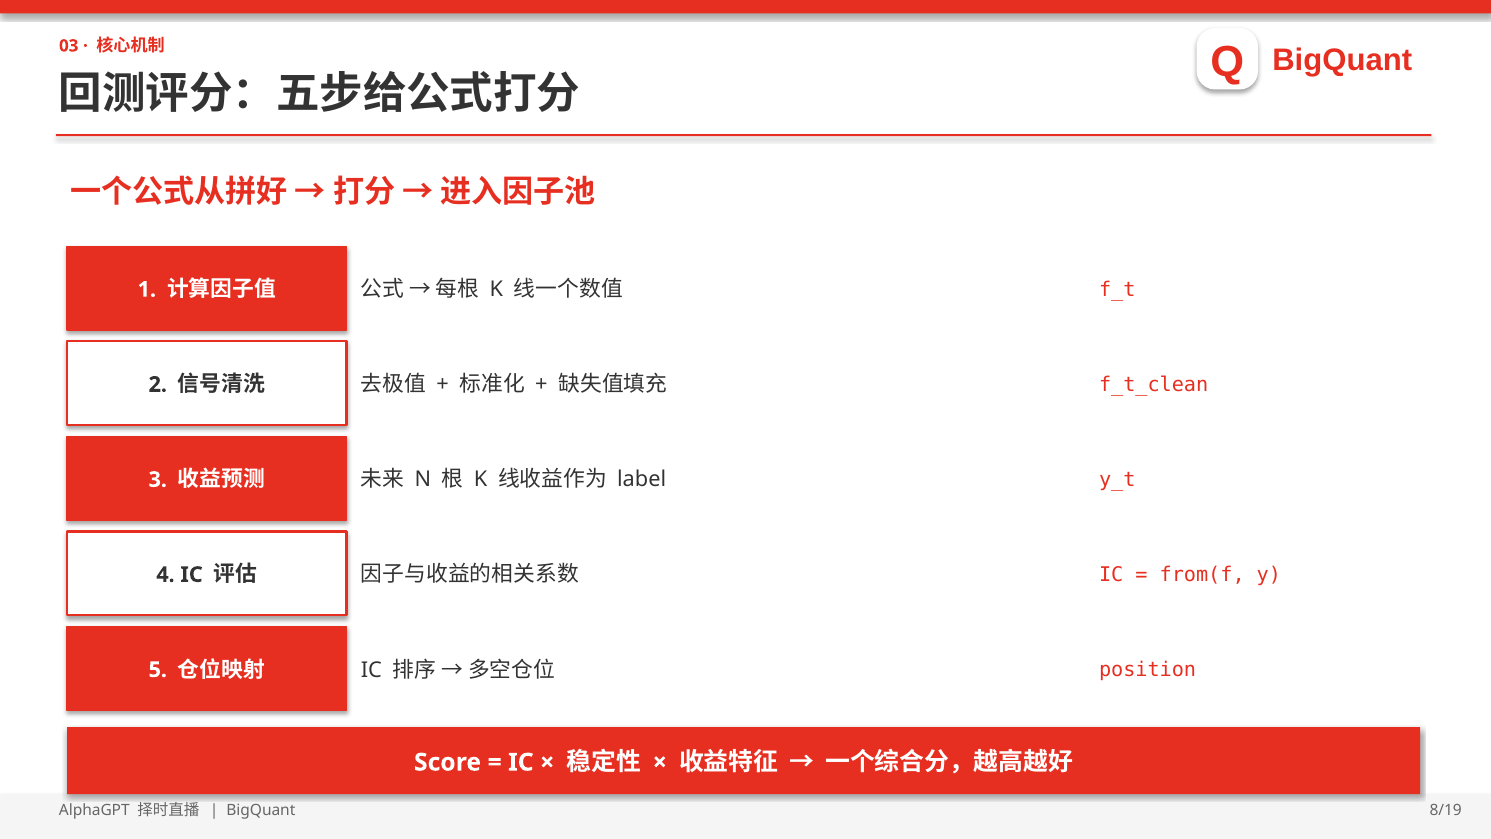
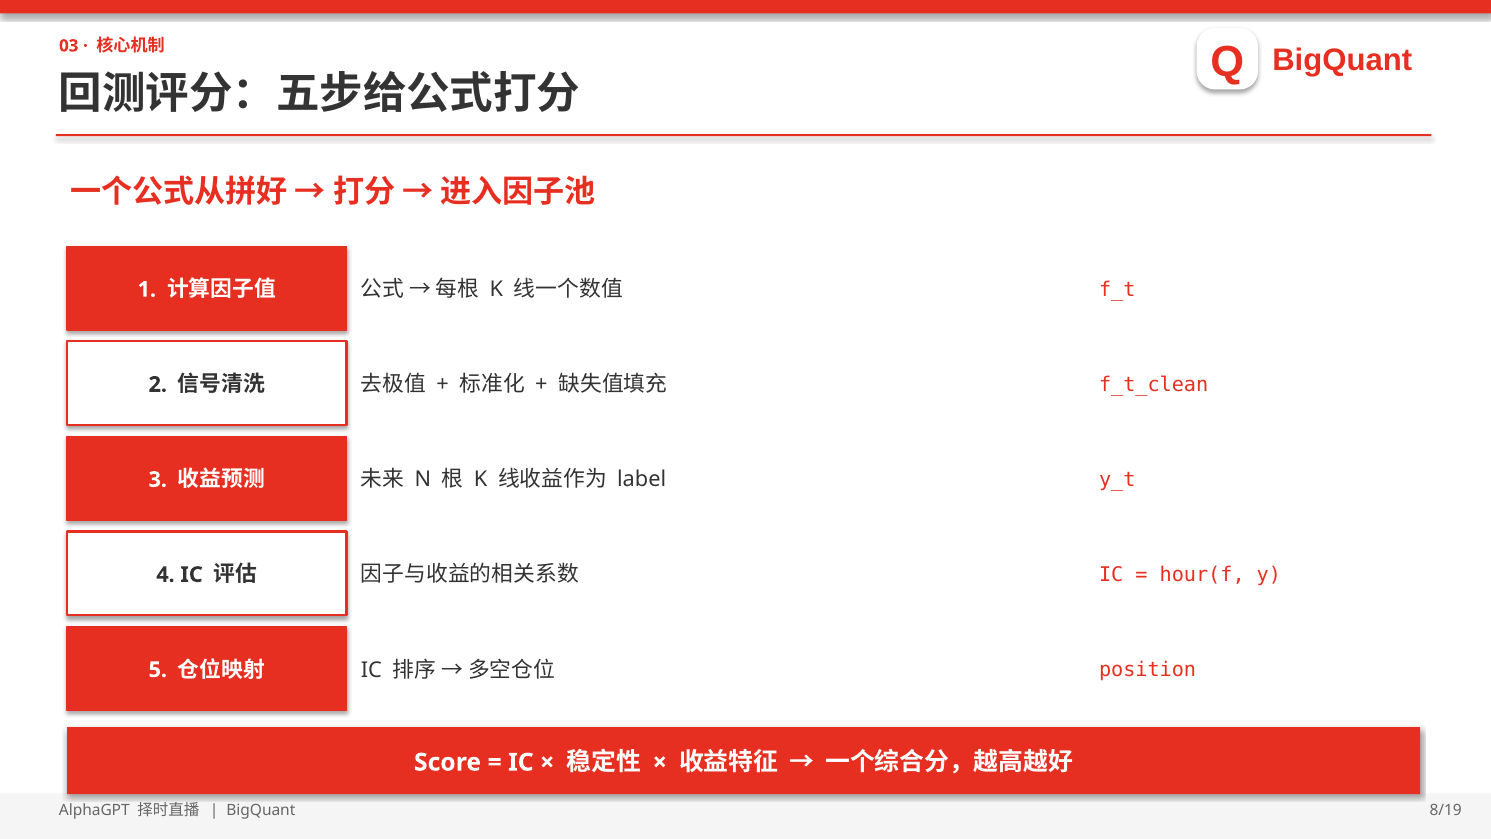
from(f: from(f -> hour(f (1202, 574)
